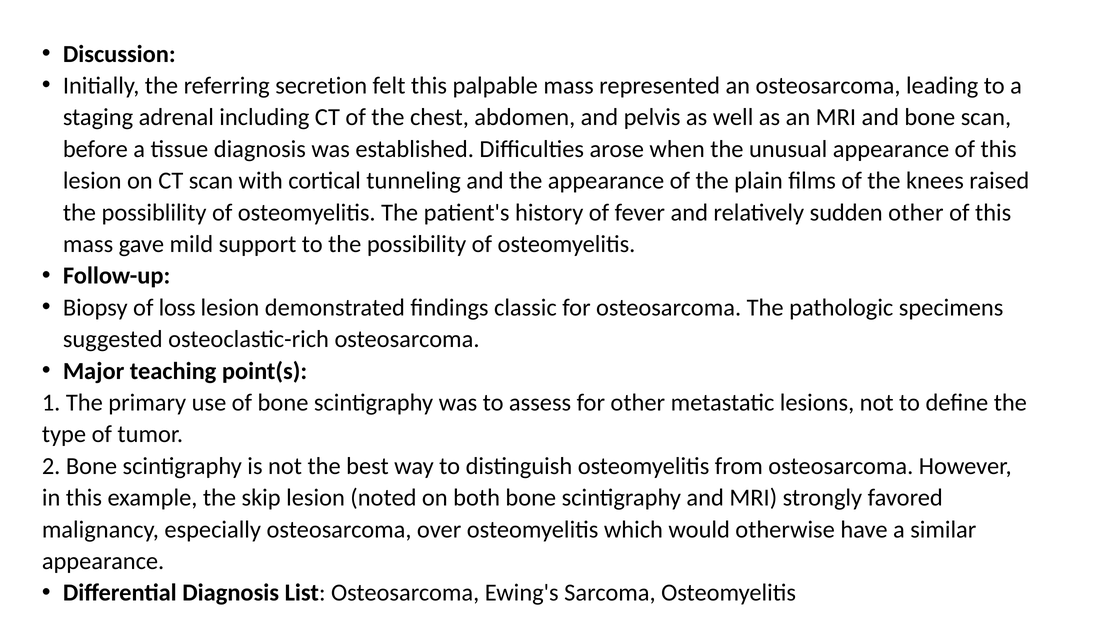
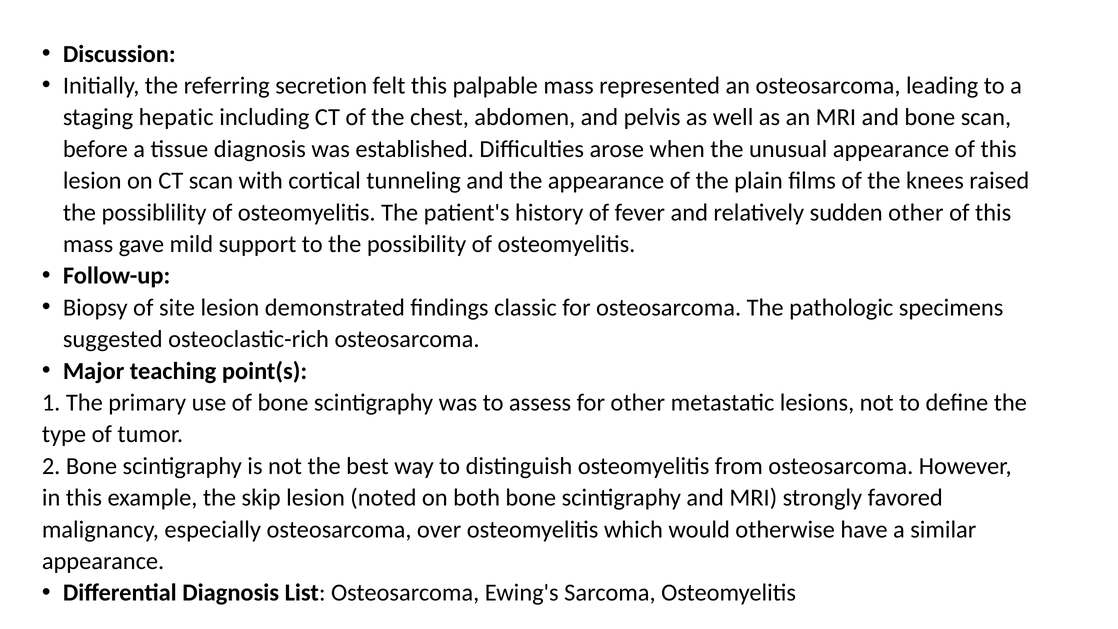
adrenal: adrenal -> hepatic (176, 117)
loss: loss -> site (177, 308)
